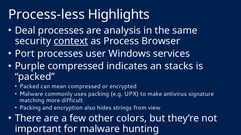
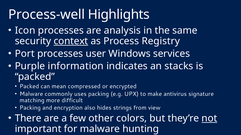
Process-less: Process-less -> Process-well (47, 15)
Deal: Deal -> Icon (25, 31)
Browser: Browser -> Registry (161, 41)
Purple compressed: compressed -> information (76, 66)
not underline: none -> present (209, 119)
